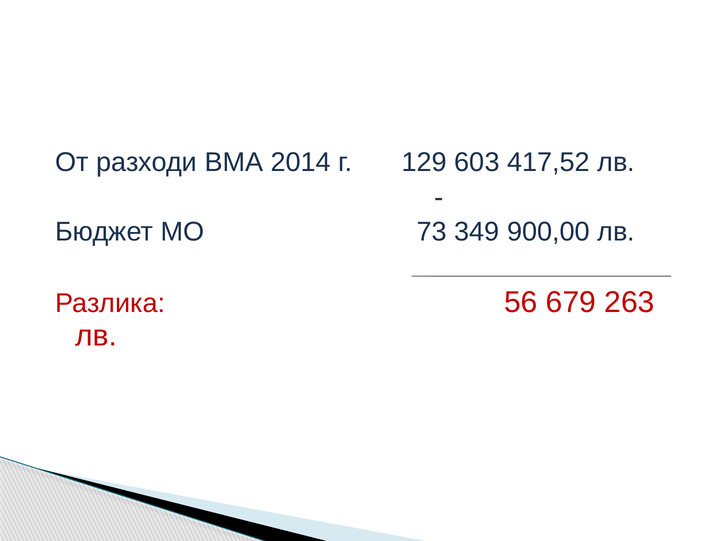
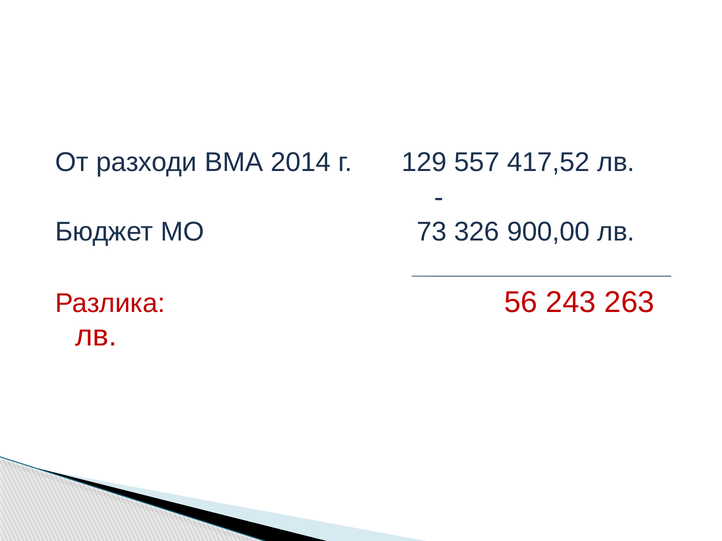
603: 603 -> 557 (477, 162)
349: 349 -> 326 (477, 232)
679: 679 -> 243 (571, 303)
